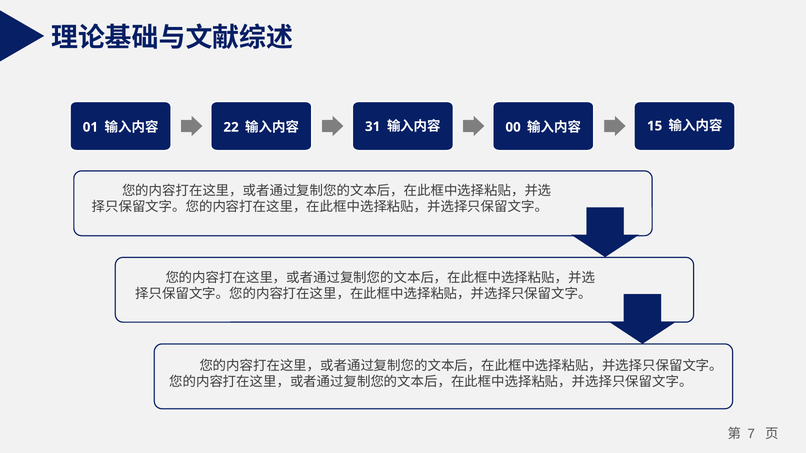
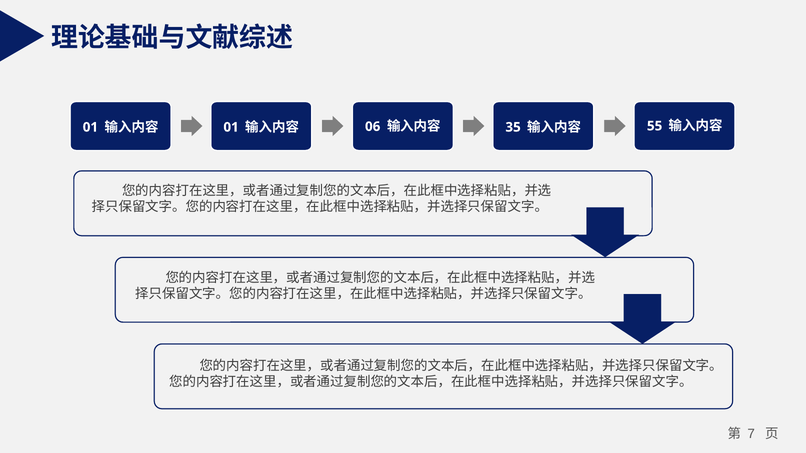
22: 22 -> 01 (231, 127)
31: 31 -> 06 (373, 127)
00: 00 -> 35 (513, 127)
15: 15 -> 55 (655, 126)
